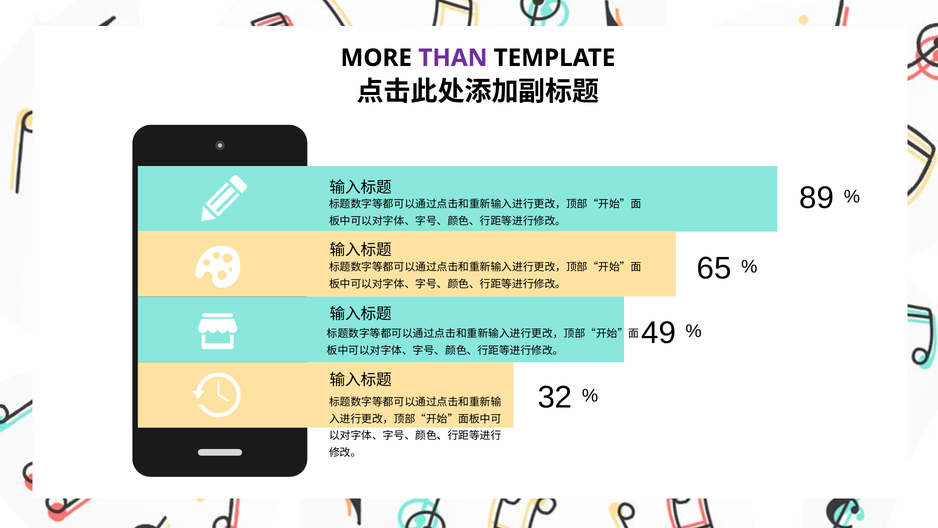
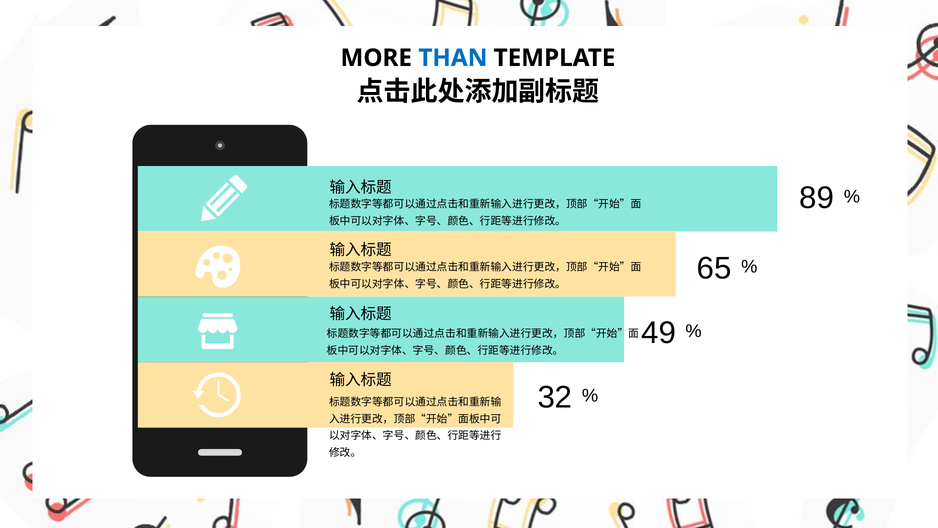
THAN colour: purple -> blue (453, 58)
